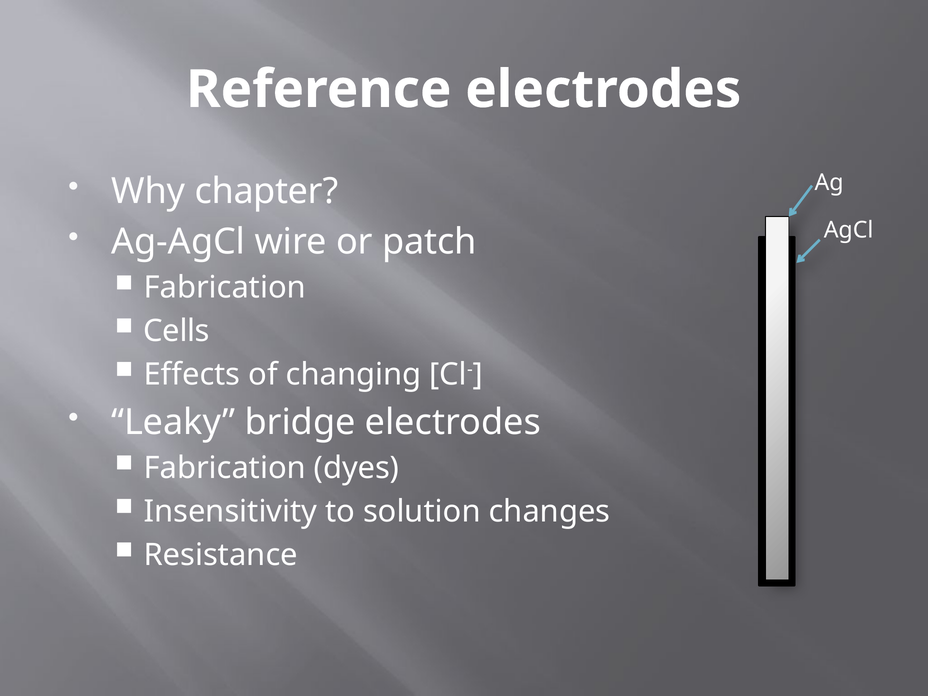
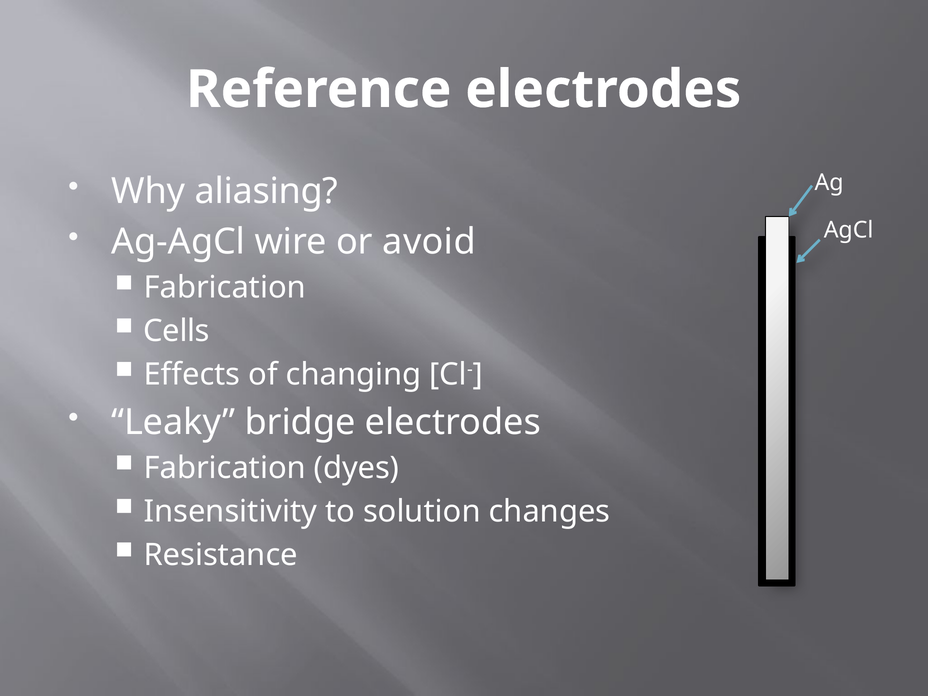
chapter: chapter -> aliasing (266, 191)
patch: patch -> avoid (429, 242)
